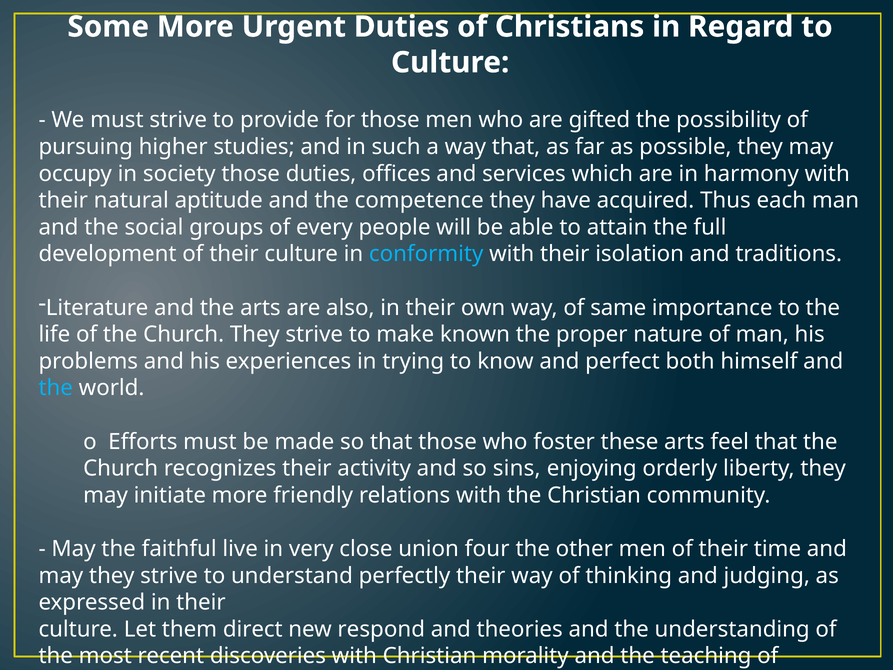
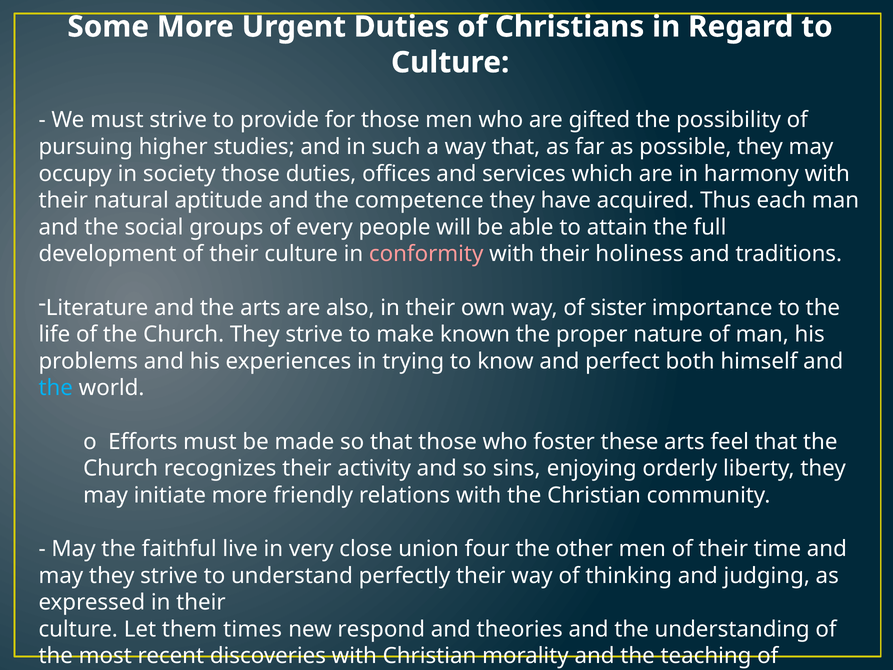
conformity colour: light blue -> pink (426, 254)
isolation: isolation -> holiness (639, 254)
same: same -> sister (618, 308)
direct: direct -> times (253, 629)
